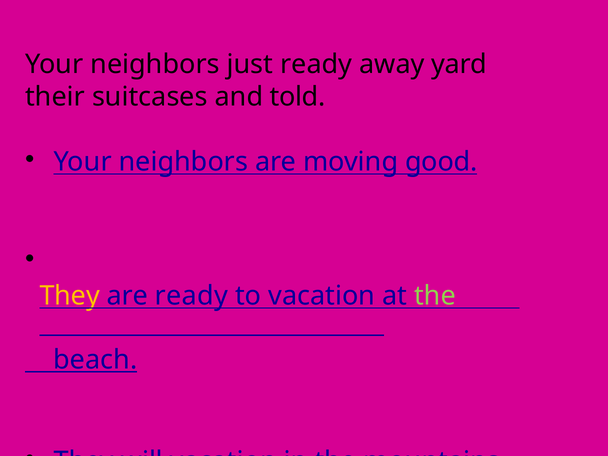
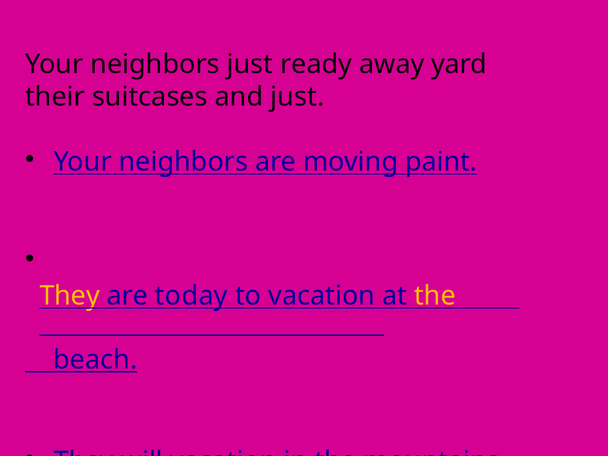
and told: told -> just (297, 97)
good: good -> paint (441, 162)
are ready: ready -> today (191, 296)
the colour: light green -> yellow (435, 296)
